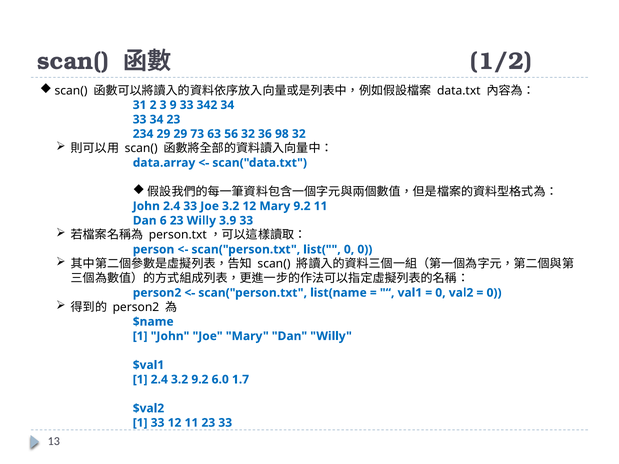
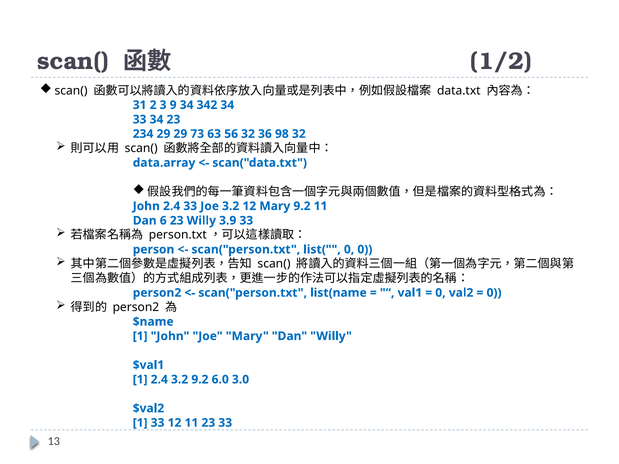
9 33: 33 -> 34 (187, 105)
1.7: 1.7 -> 3.0 (241, 380)
